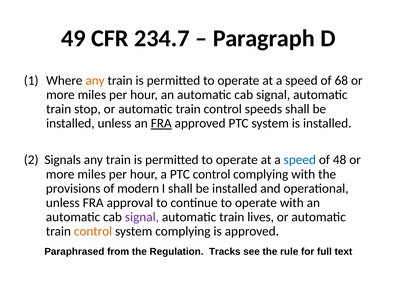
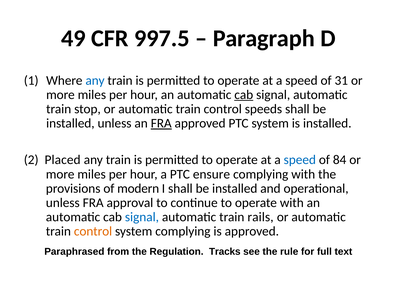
234.7: 234.7 -> 997.5 (162, 38)
any colour: orange -> blue (95, 80)
68: 68 -> 31 (341, 80)
cab underline: none -> present (244, 95)
Signals: Signals -> Placed (63, 160)
48: 48 -> 84 (340, 160)
PTC control: control -> ensure (211, 174)
signal colour: purple -> blue (142, 217)
lives: lives -> rails (261, 217)
